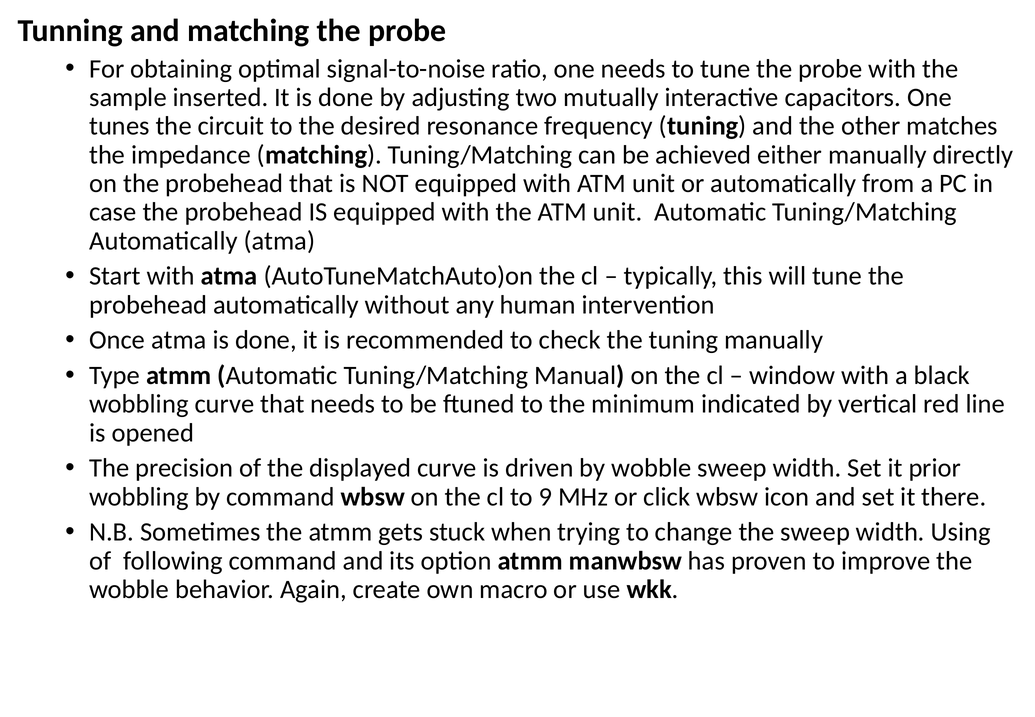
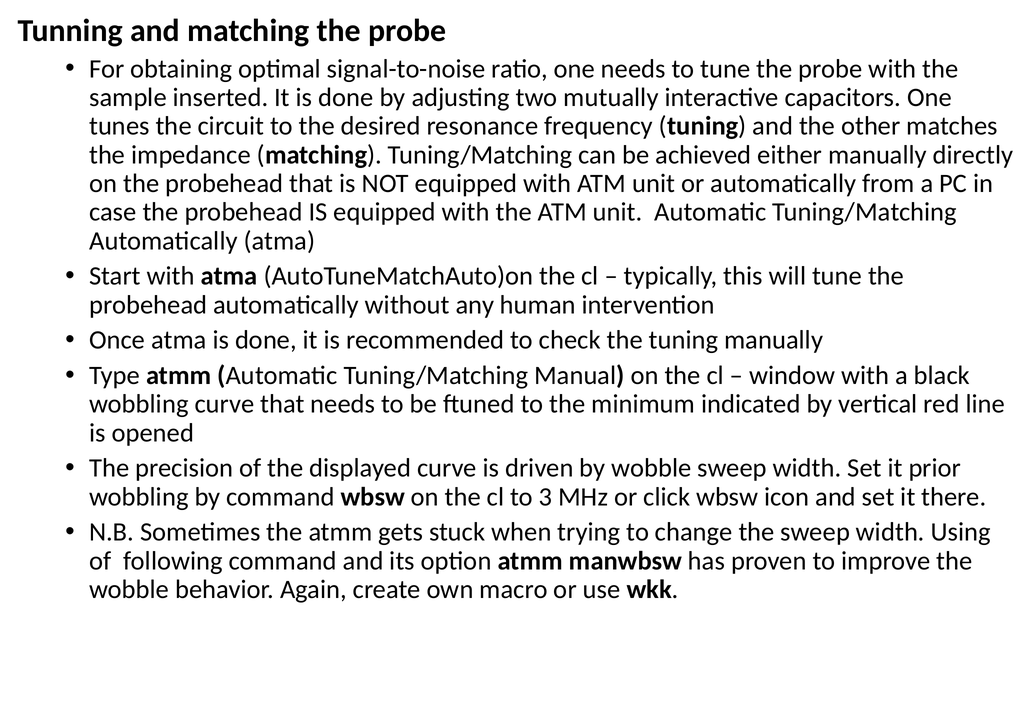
9: 9 -> 3 (546, 496)
